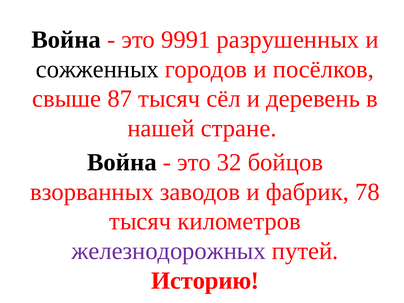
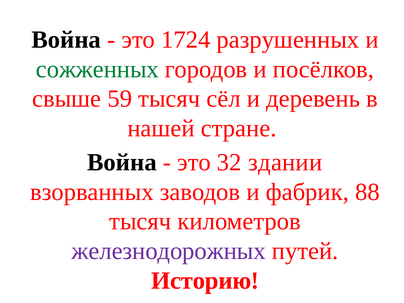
9991: 9991 -> 1724 (186, 40)
сожженных colour: black -> green (97, 69)
87: 87 -> 59 (120, 99)
бойцов: бойцов -> здании (285, 162)
78: 78 -> 88 (367, 192)
